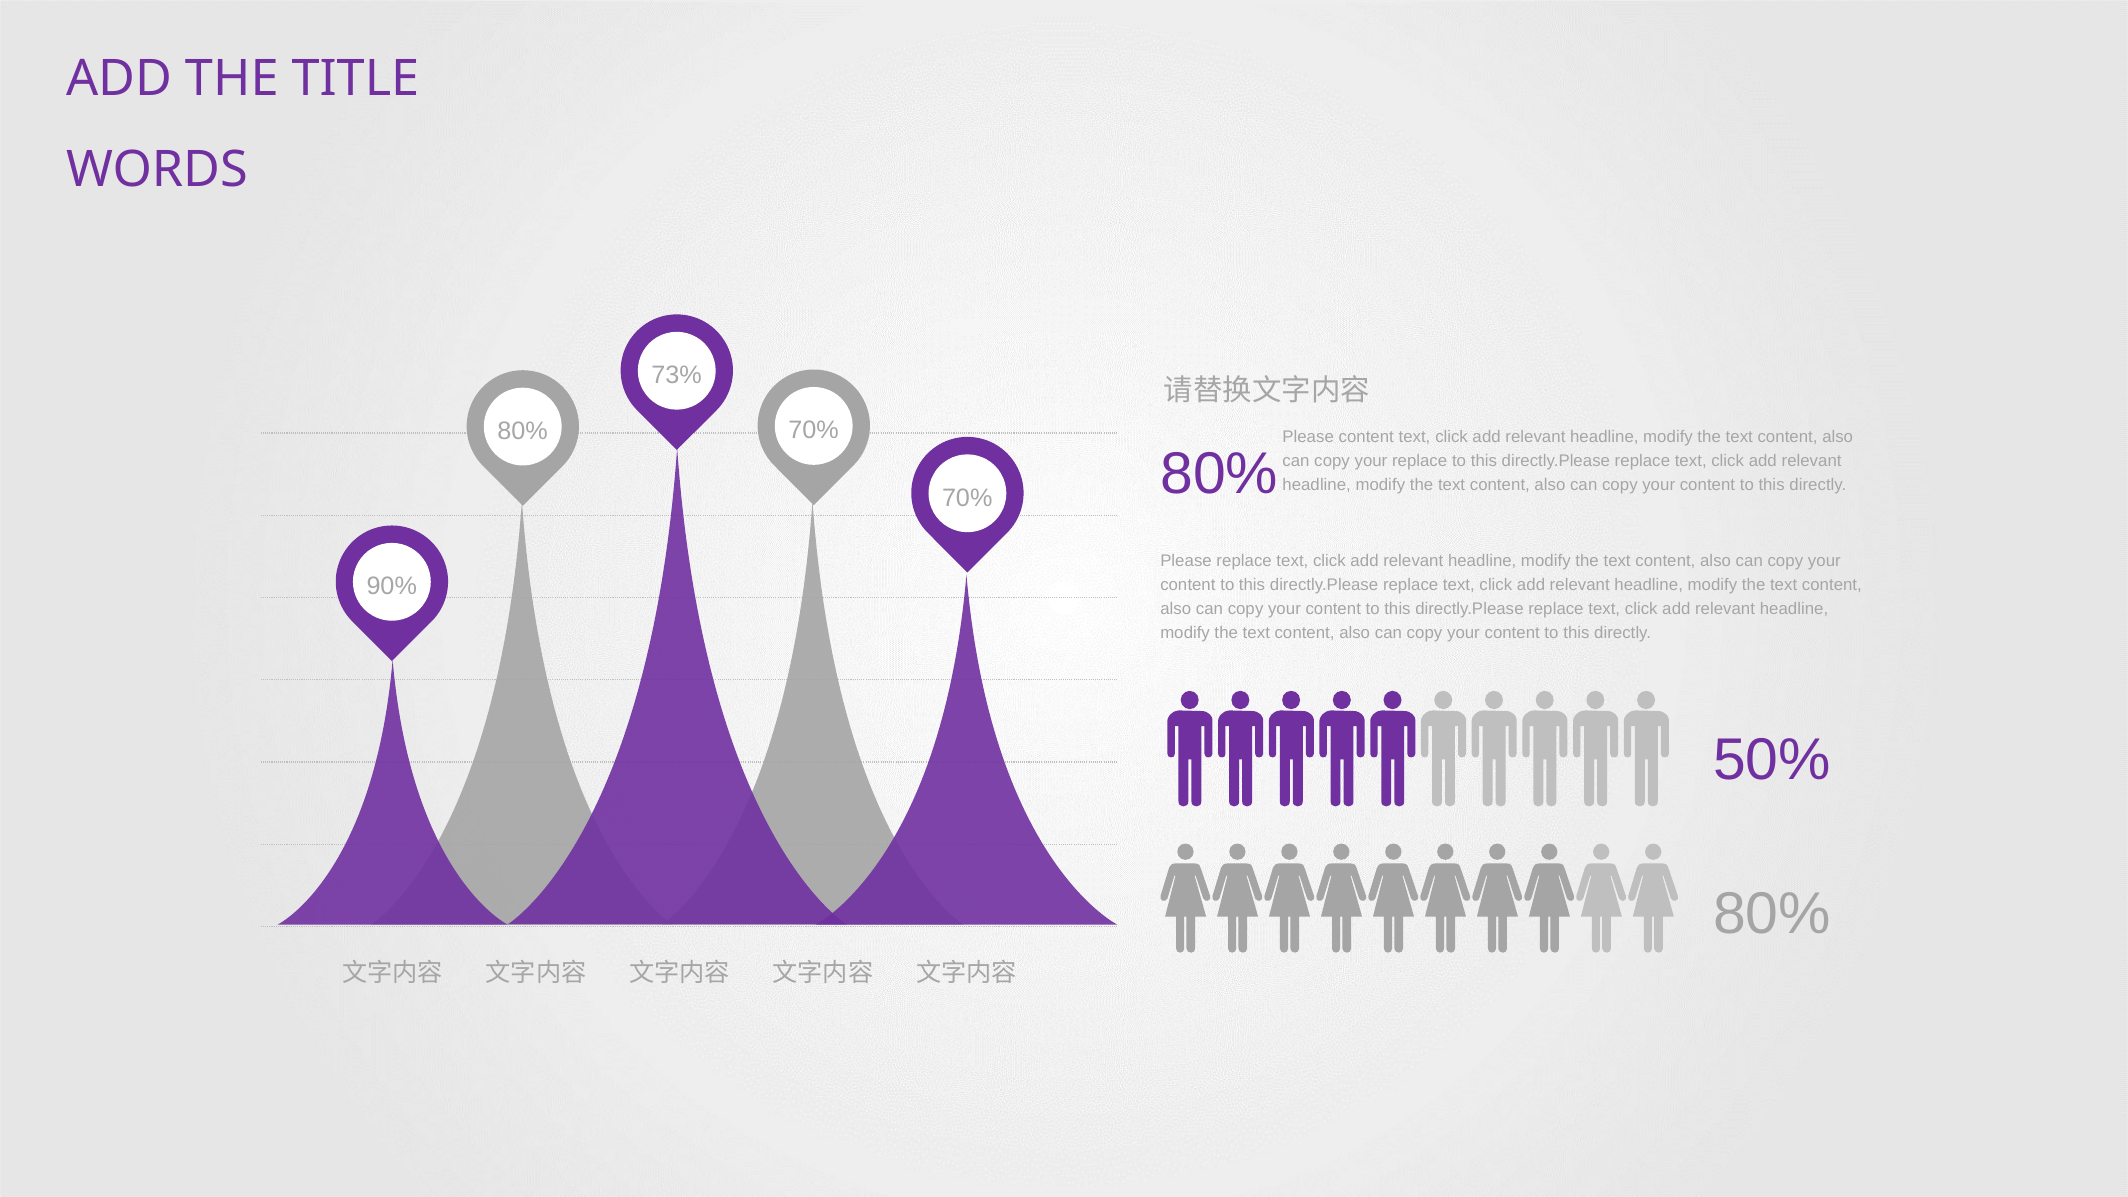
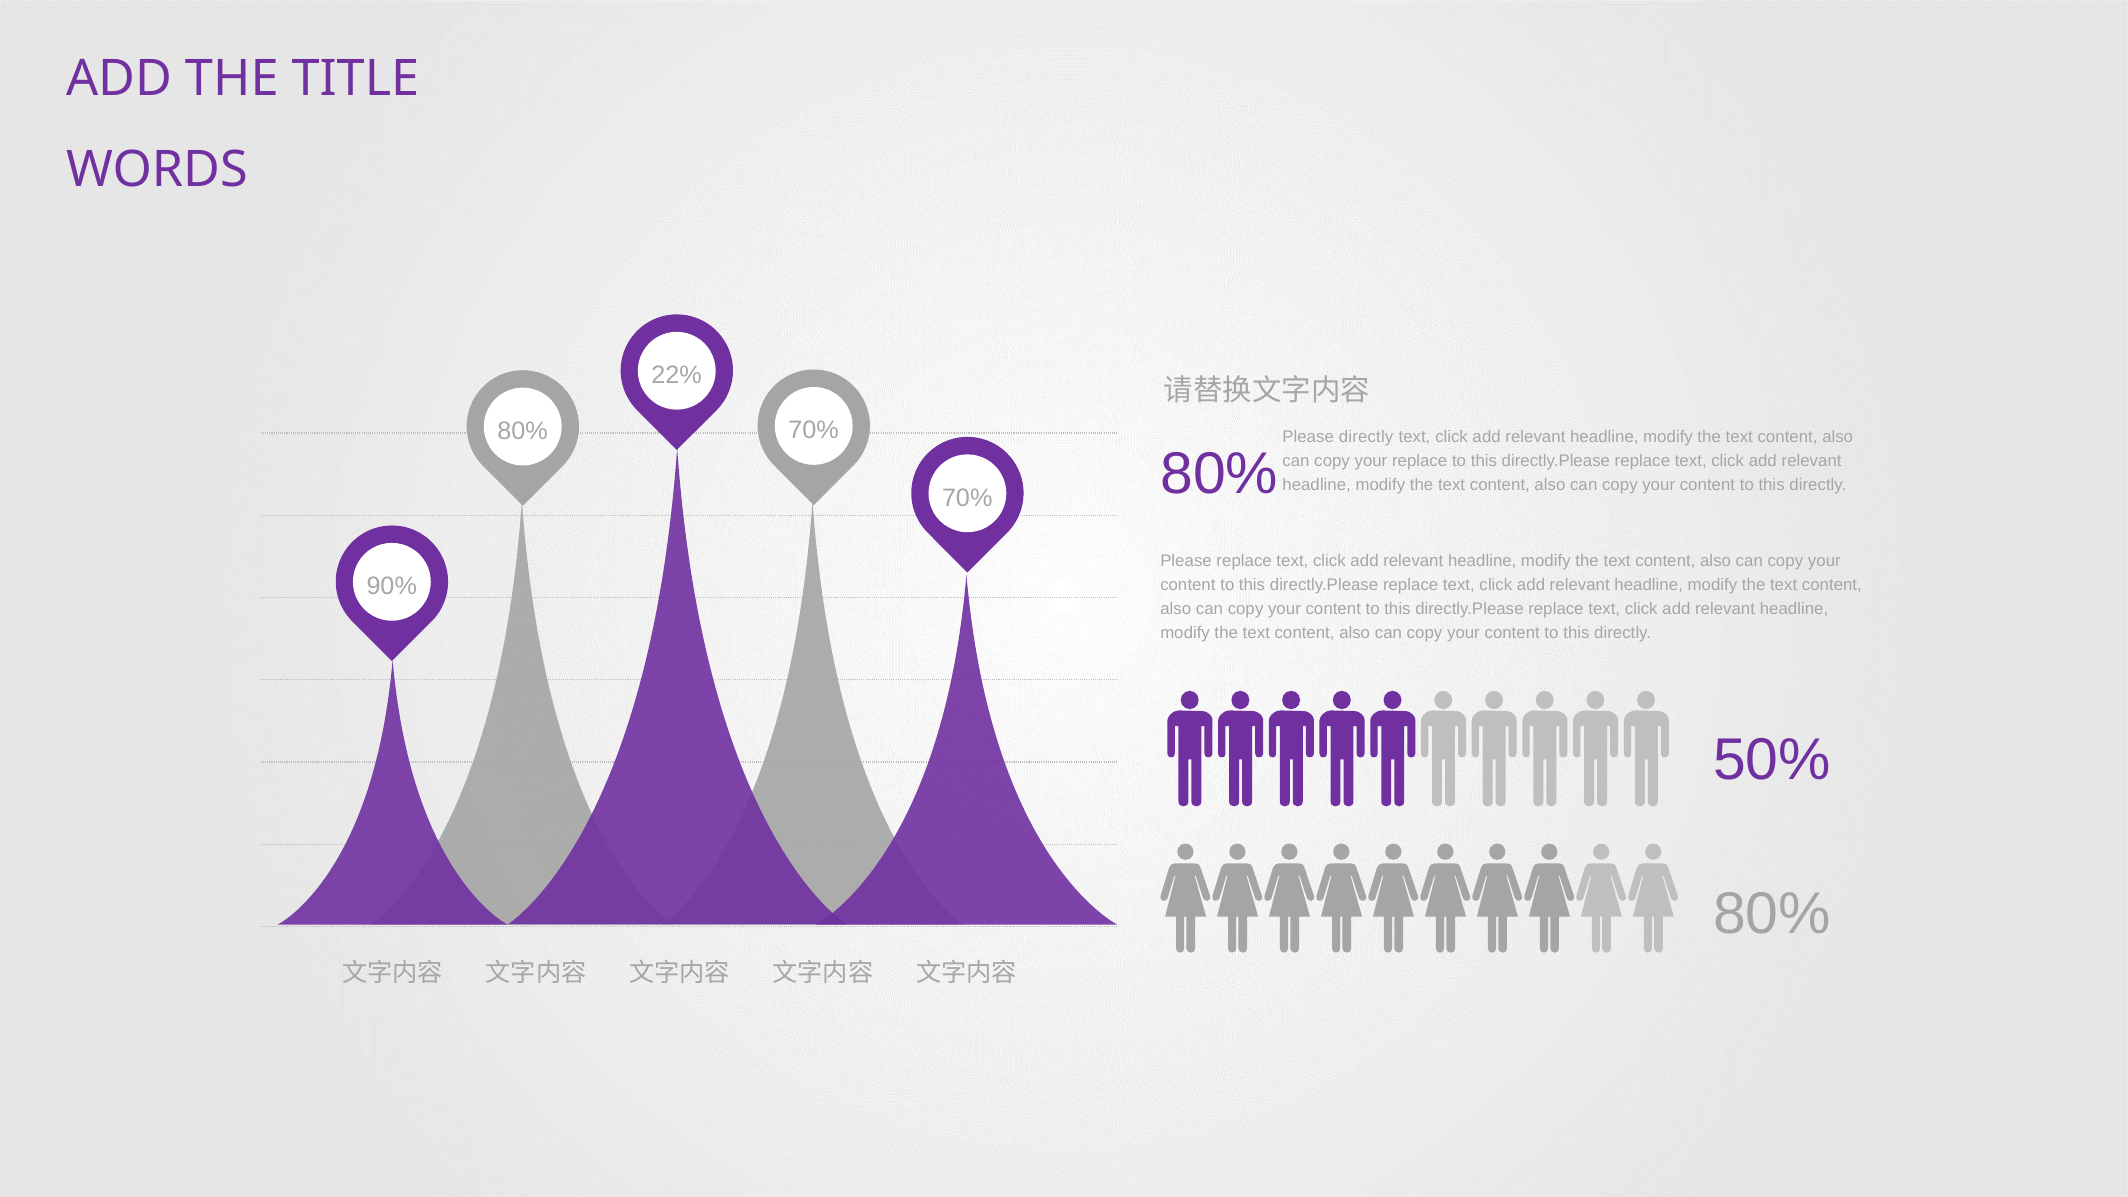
73%: 73% -> 22% (677, 375)
Please content: content -> directly (1366, 437)
